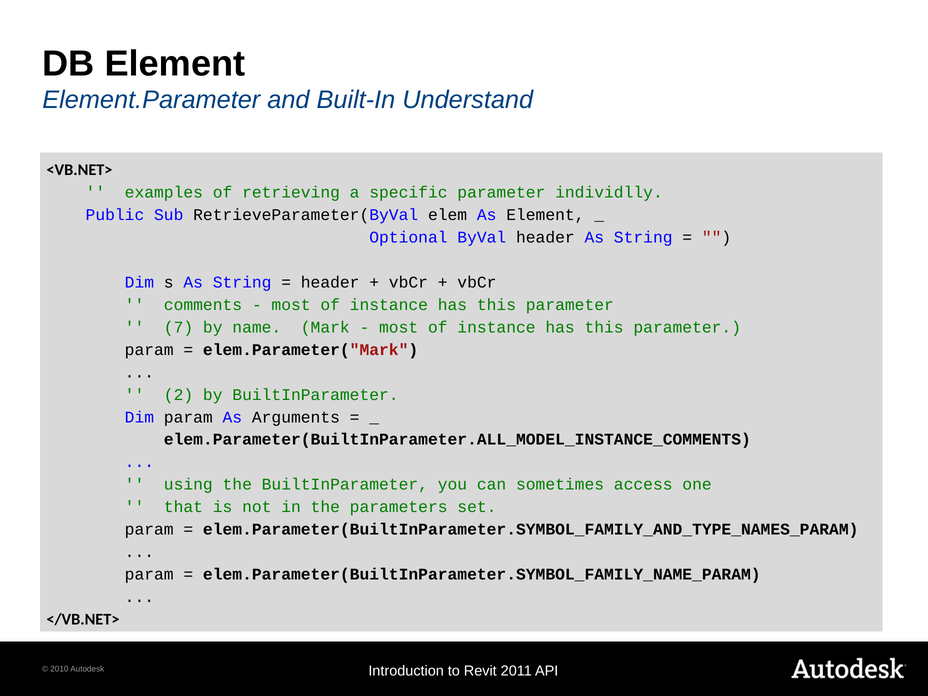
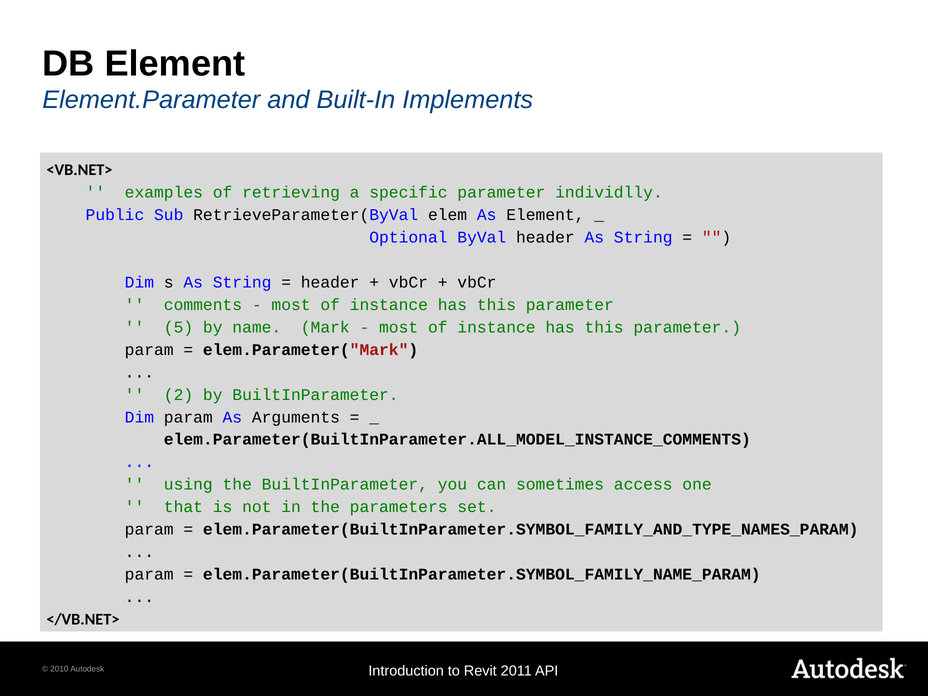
Understand: Understand -> Implements (468, 100)
7: 7 -> 5 (179, 327)
